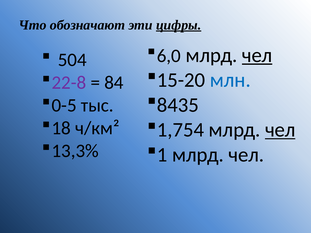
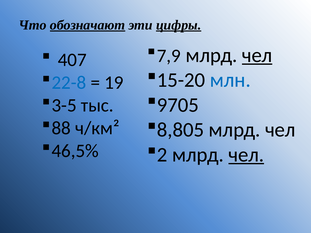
обозначают underline: none -> present (88, 25)
6,0: 6,0 -> 7,9 (169, 56)
504: 504 -> 407 (72, 60)
22-8 colour: purple -> blue (69, 83)
84: 84 -> 19 (114, 83)
8435: 8435 -> 9705 (178, 105)
0-5: 0-5 -> 3-5 (64, 105)
18: 18 -> 88 (61, 128)
1,754: 1,754 -> 8,805 (180, 130)
чел underline: present -> none (280, 130)
13,3%: 13,3% -> 46,5% (75, 151)
1: 1 -> 2 (162, 155)
чел underline: none -> present (246, 155)
